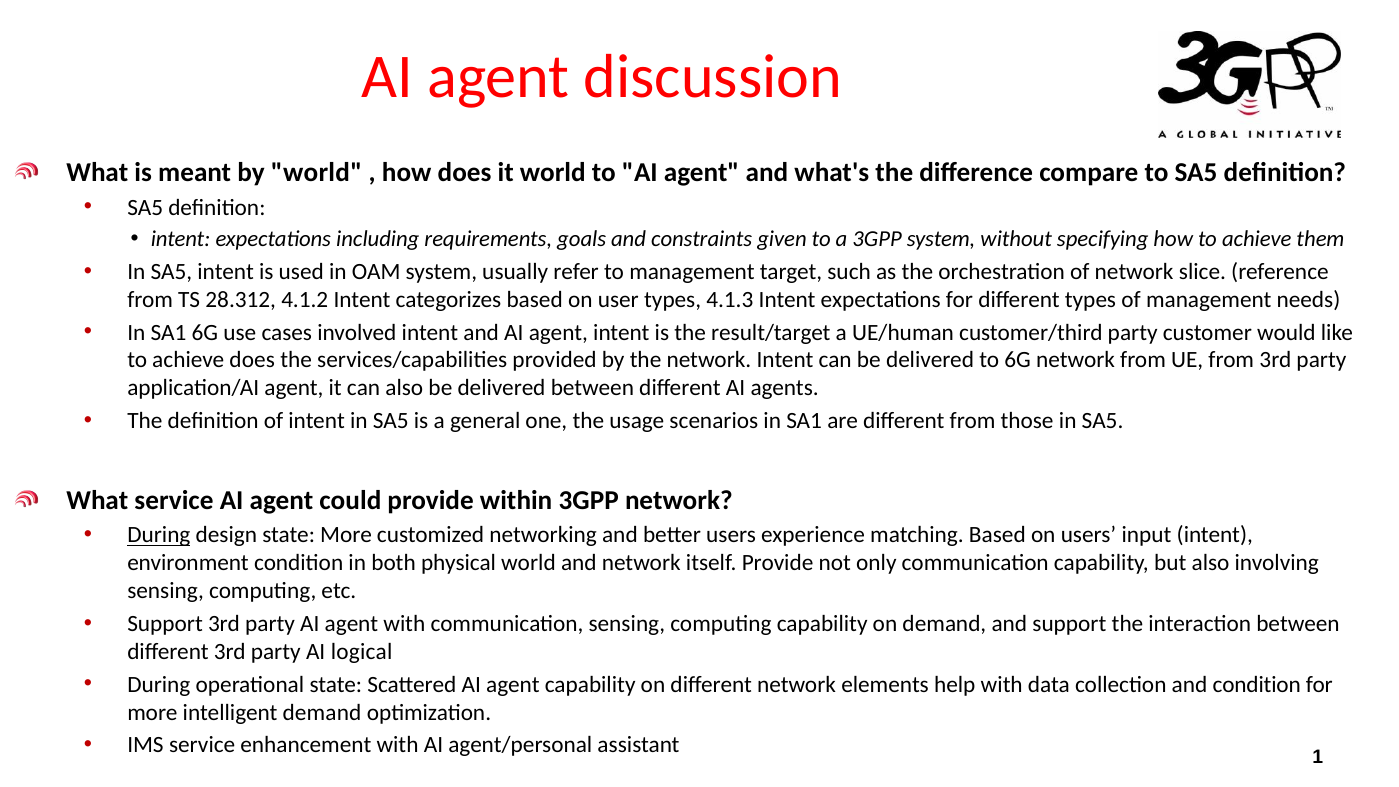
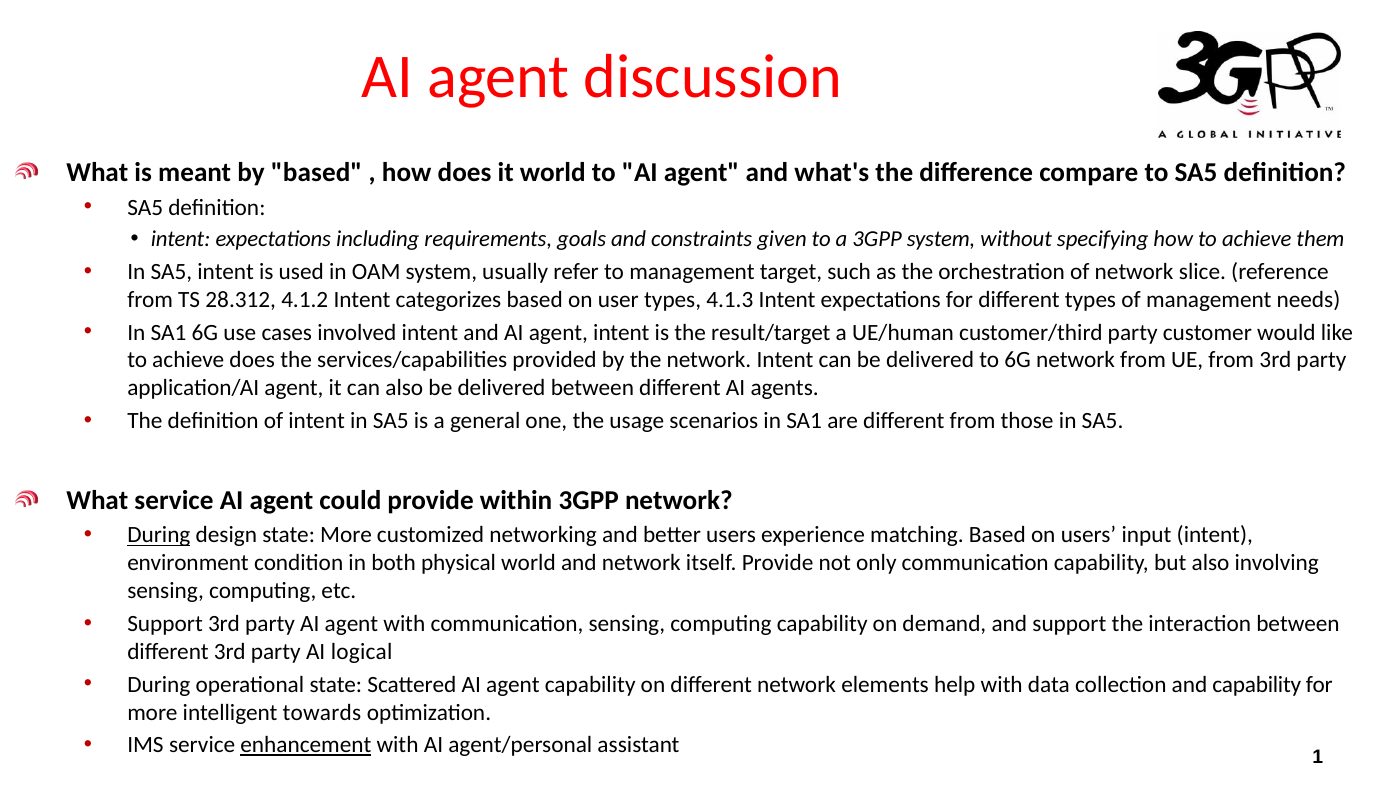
by world: world -> based (317, 173)
and condition: condition -> capability (1257, 684)
intelligent demand: demand -> towards (322, 712)
enhancement underline: none -> present (306, 745)
